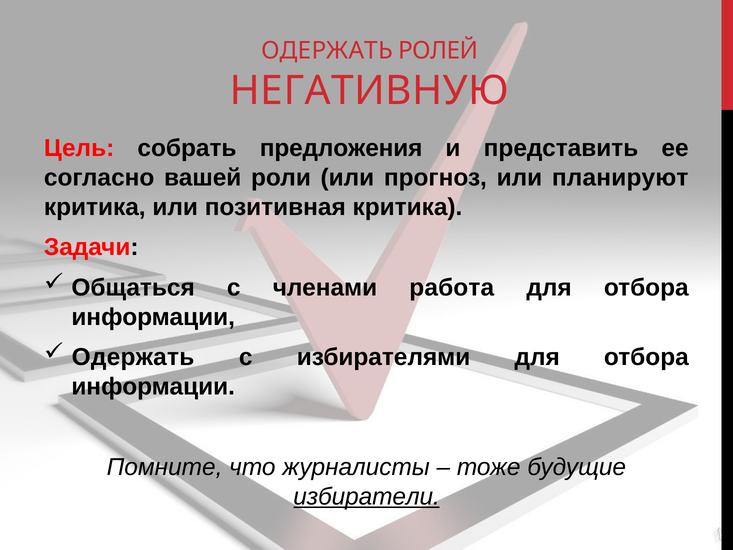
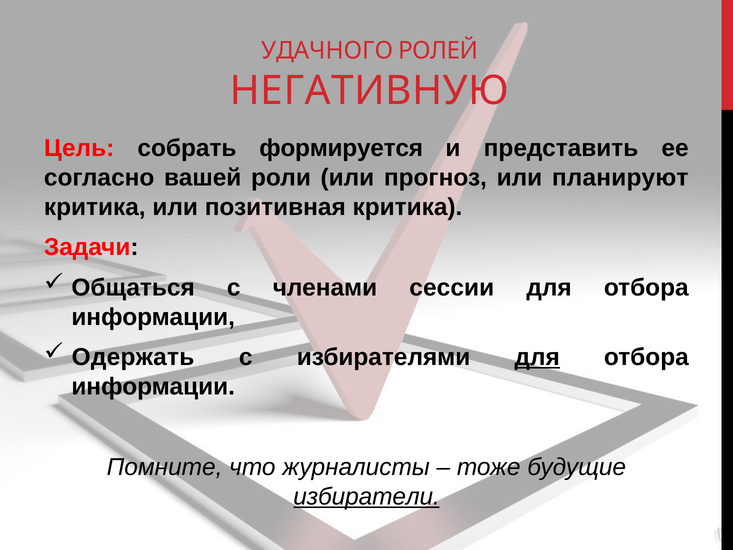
ОДЕРЖАТЬ: ОДЕРЖАТЬ -> УДАЧНОГО (327, 51)
предложения: предложения -> формируется (341, 148)
работа: работа -> сессии (452, 288)
для underline: none -> present (537, 357)
